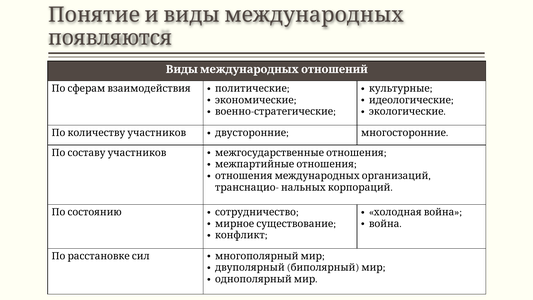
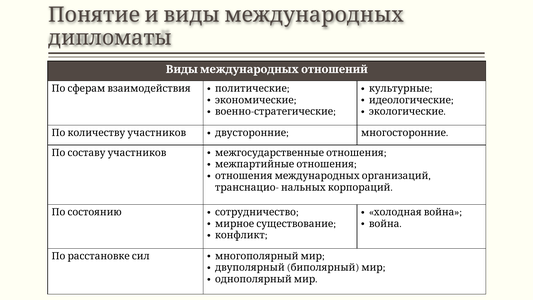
появляются: появляются -> дипломаты (110, 38)
